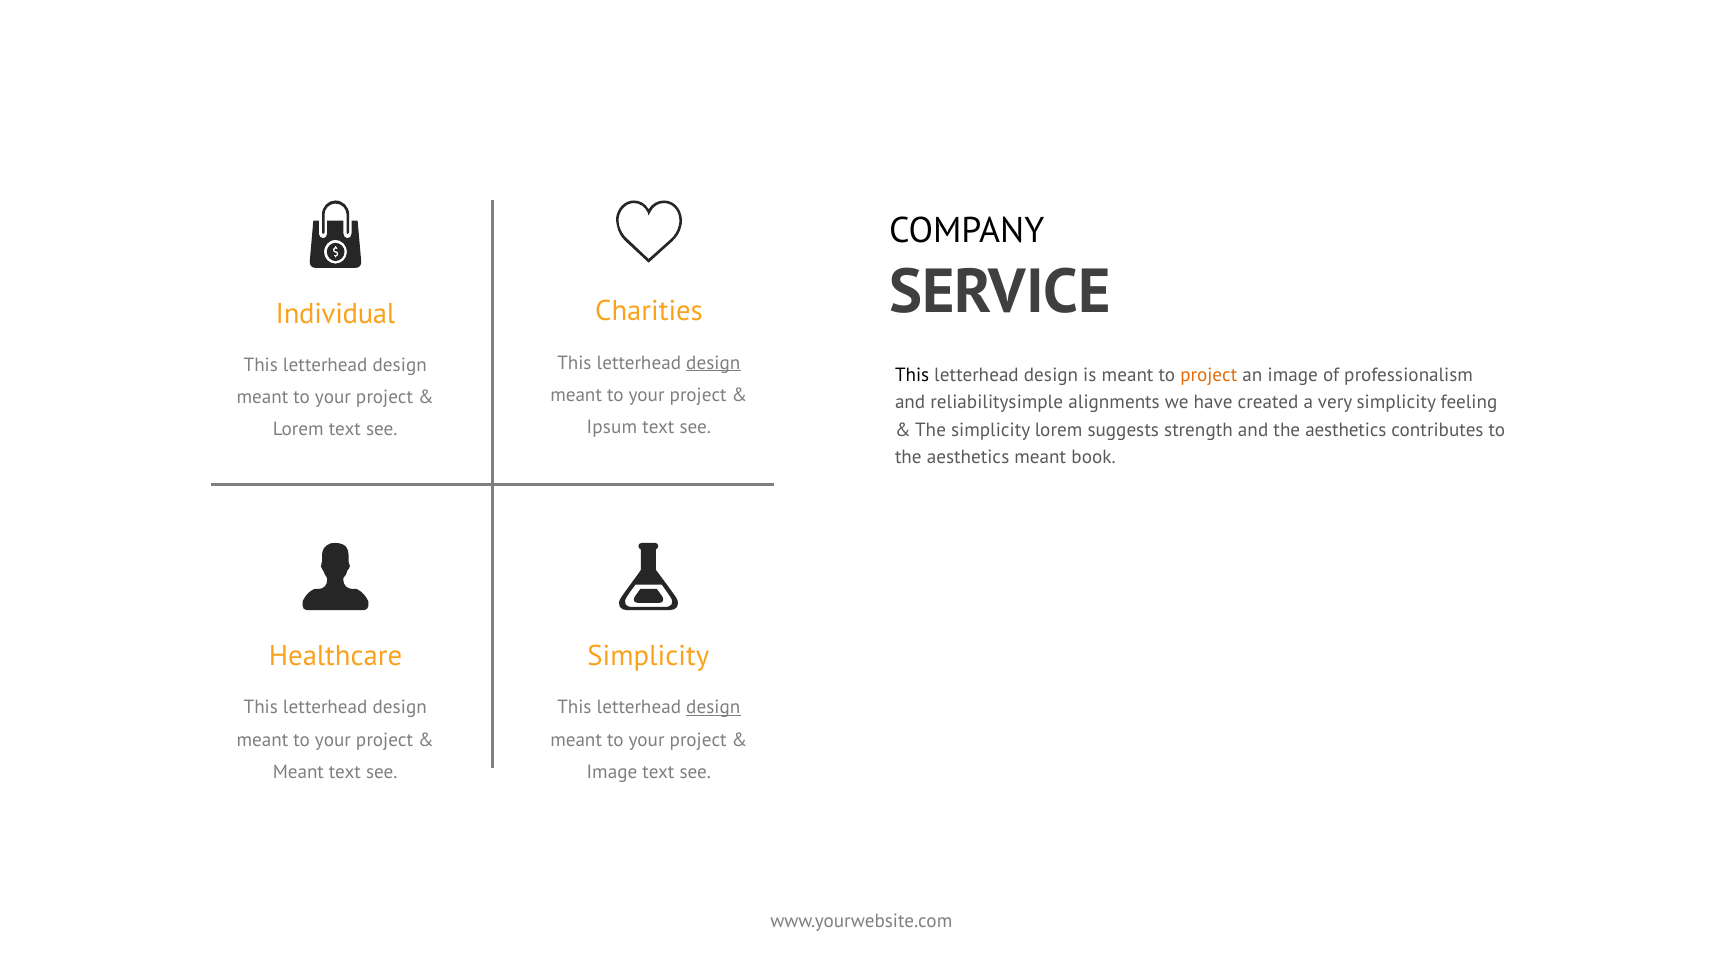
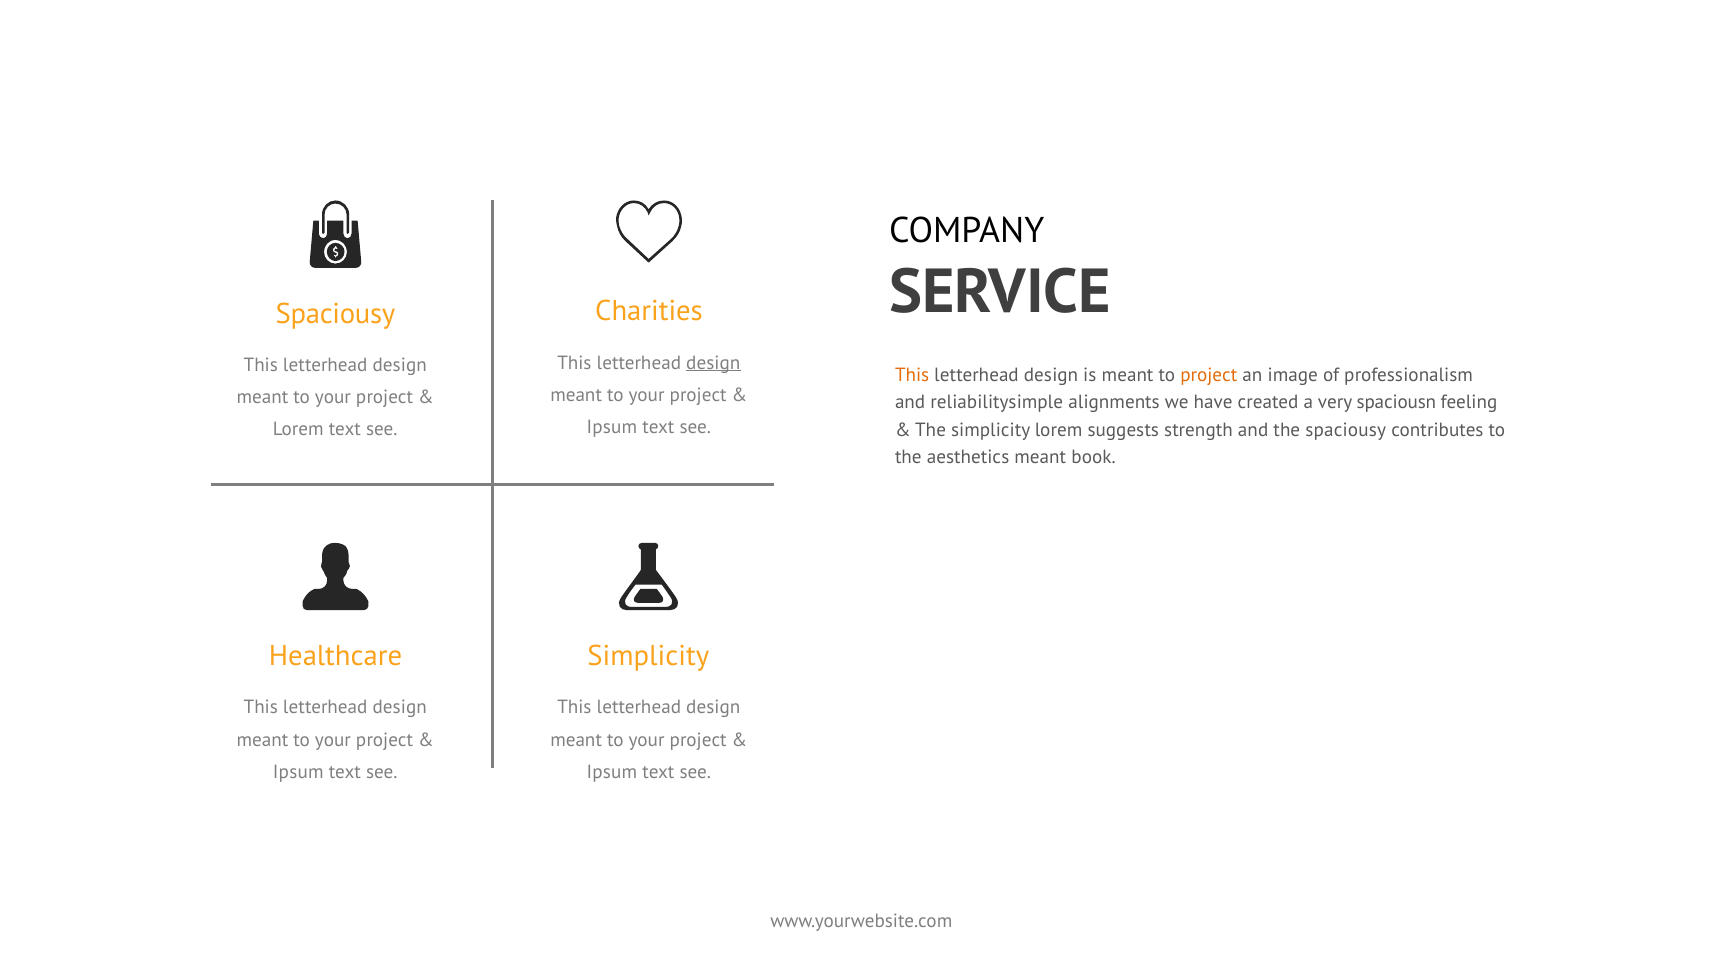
Individual: Individual -> Spaciousy (336, 314)
This colour: black -> orange (912, 375)
very simplicity: simplicity -> spaciousn (1396, 402)
and the aesthetics: aesthetics -> spaciousy (1346, 430)
design underline: present -> none (713, 708)
Meant: Meant -> Ipsum (298, 772)
Image: Image -> Ipsum (612, 772)
